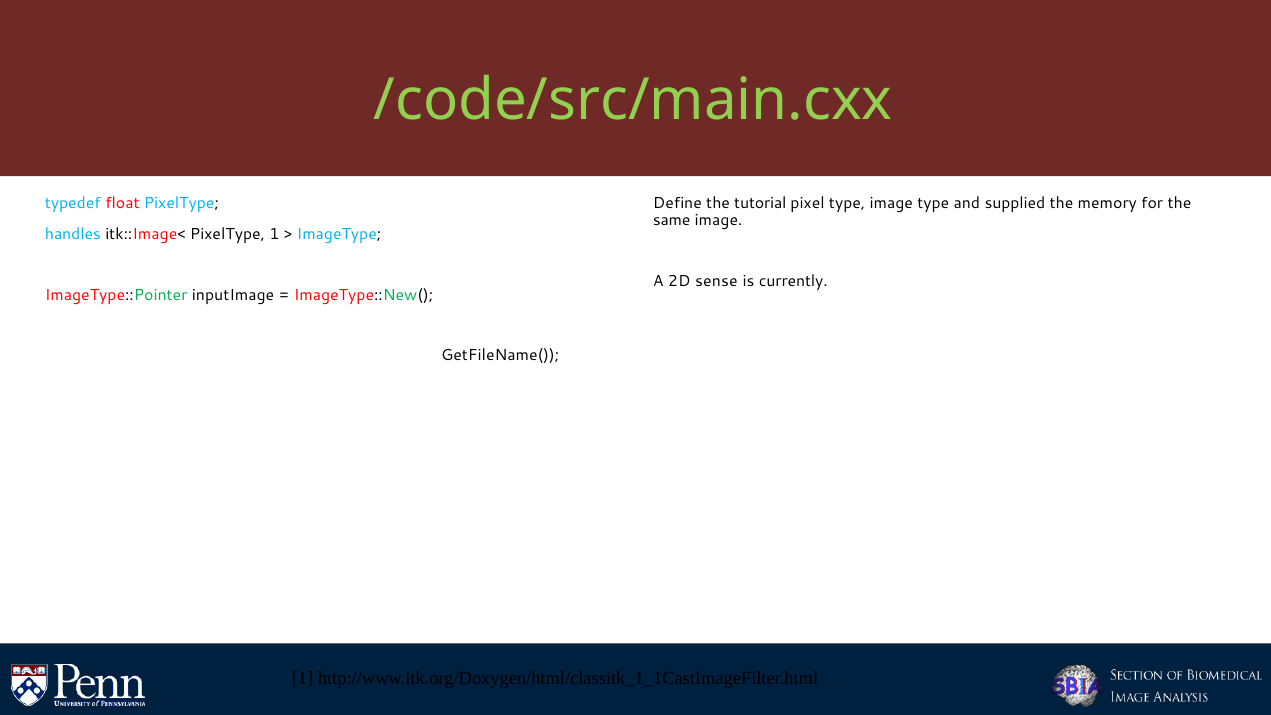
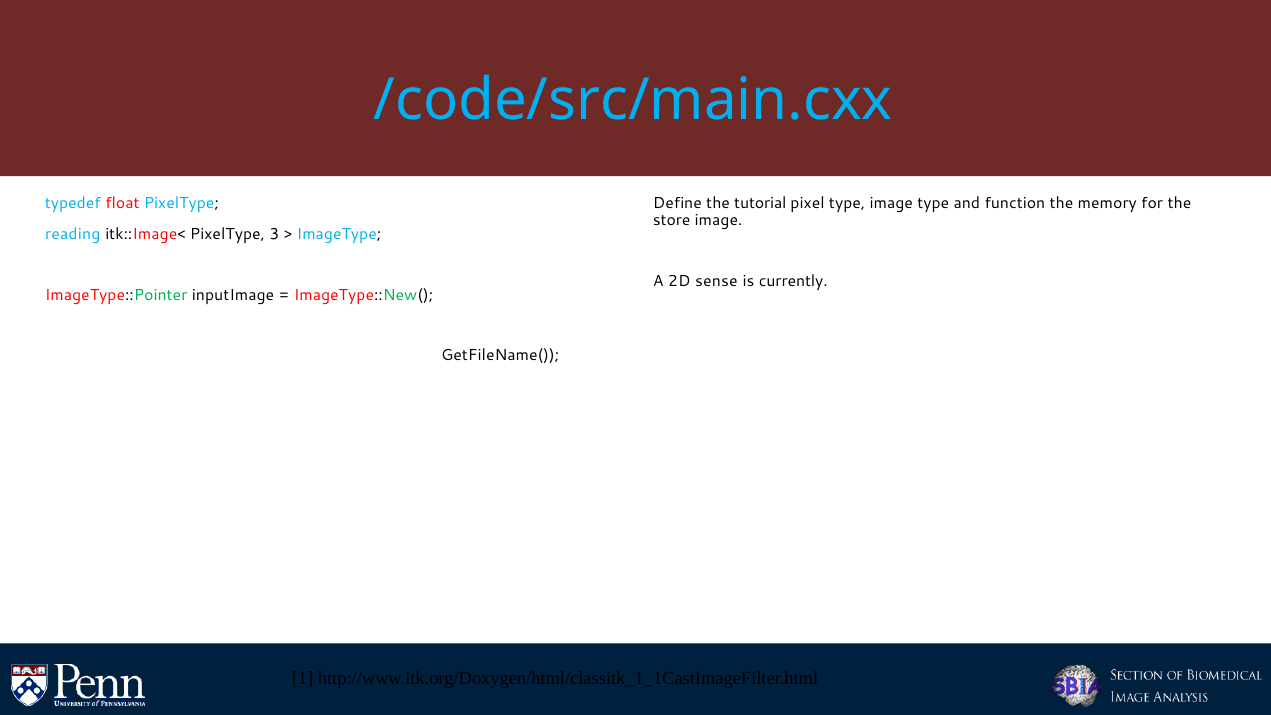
/code/src/main.cxx colour: light green -> light blue (633, 101)
supplied: supplied -> function (1015, 204)
same: same -> store (672, 221)
handles: handles -> reading (73, 234)
PixelType 1: 1 -> 3 (274, 234)
